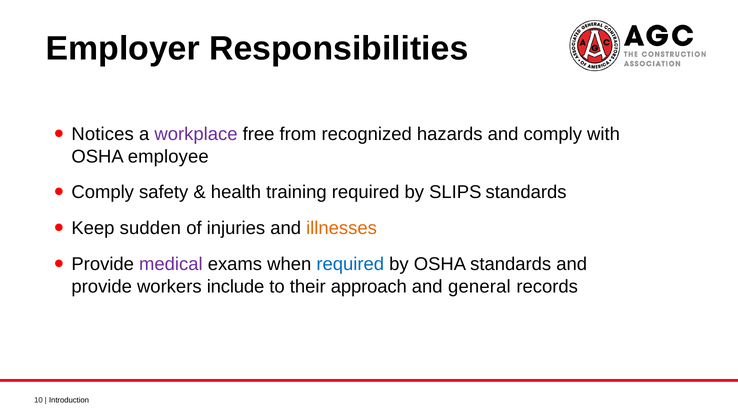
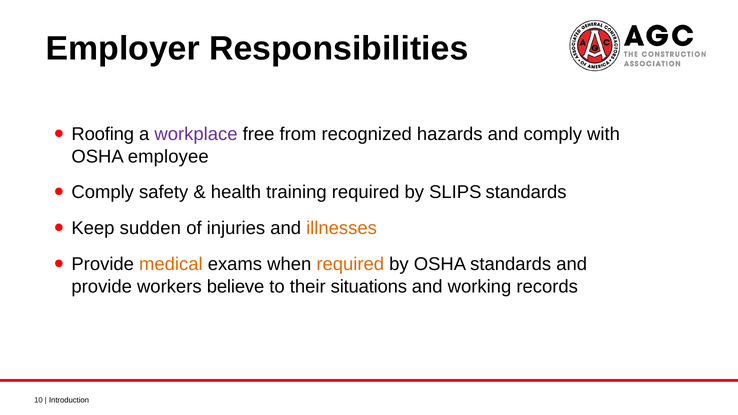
Notices: Notices -> Roofing (103, 134)
medical colour: purple -> orange (171, 264)
required colour: blue -> orange (350, 264)
include: include -> believe (236, 287)
approach: approach -> situations (369, 287)
general: general -> working (479, 287)
